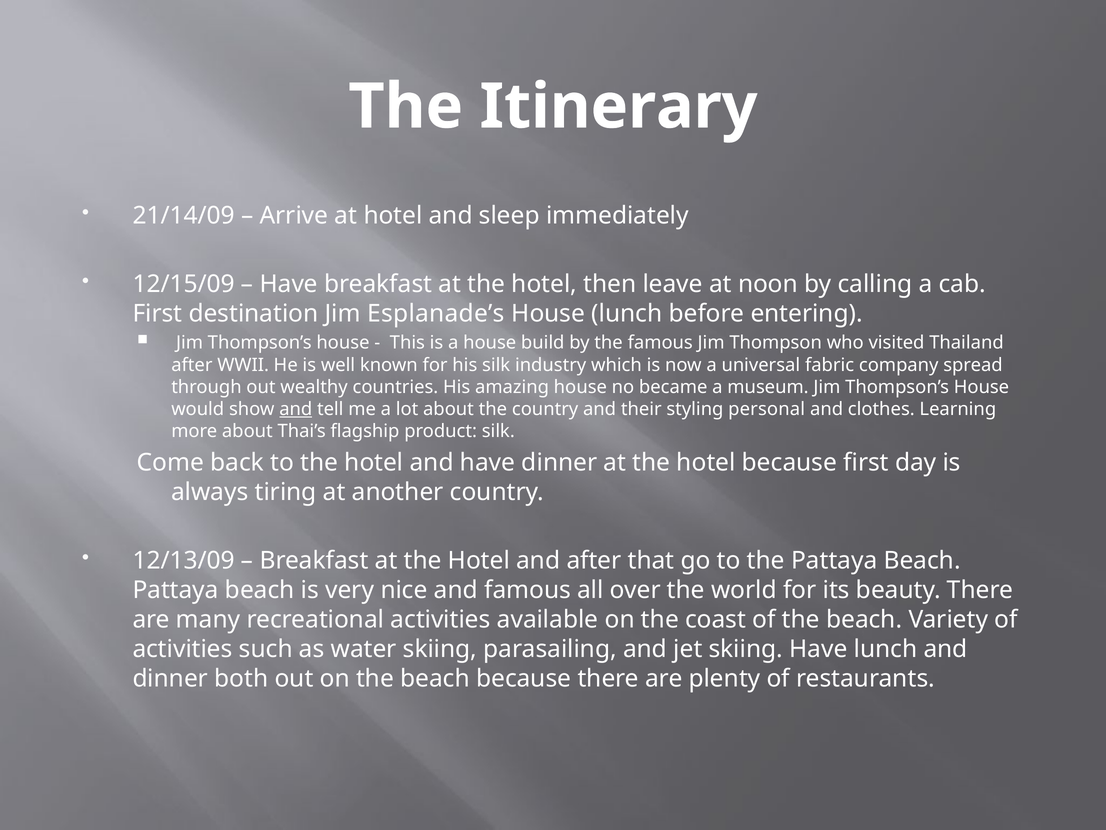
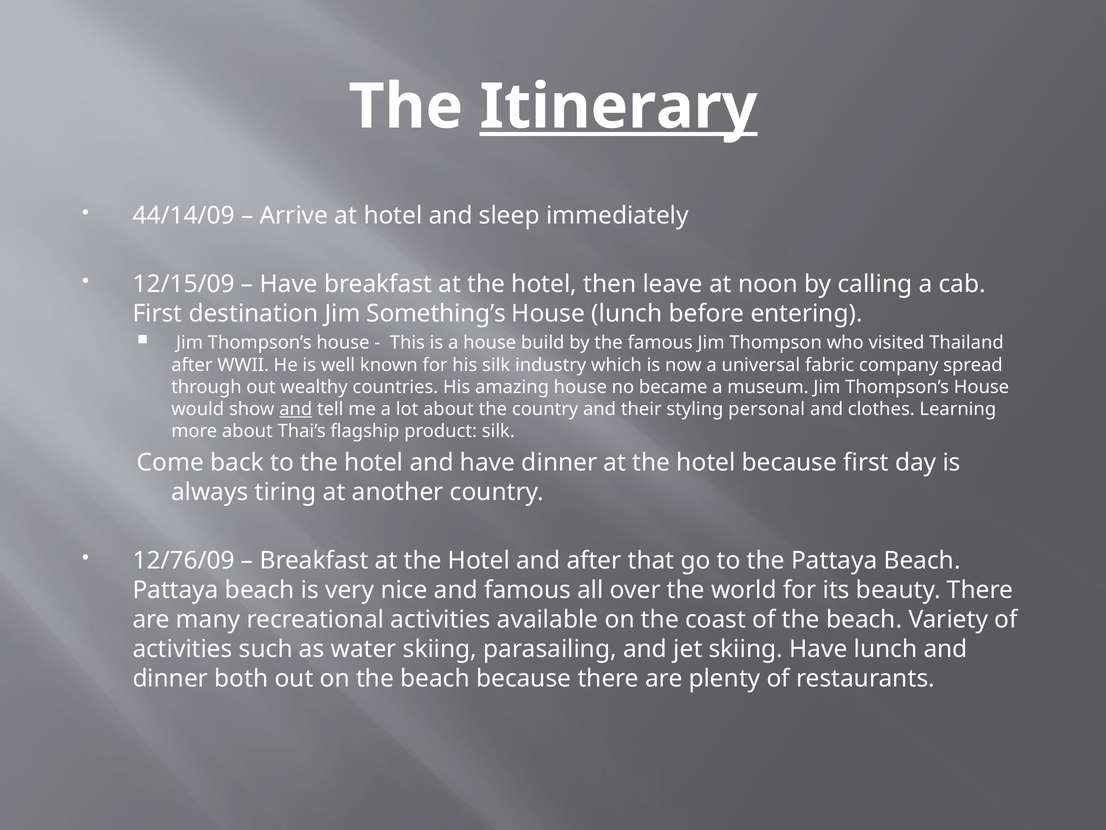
Itinerary underline: none -> present (619, 107)
21/14/09: 21/14/09 -> 44/14/09 (184, 215)
Esplanade’s: Esplanade’s -> Something’s (436, 314)
12/13/09: 12/13/09 -> 12/76/09 (184, 560)
